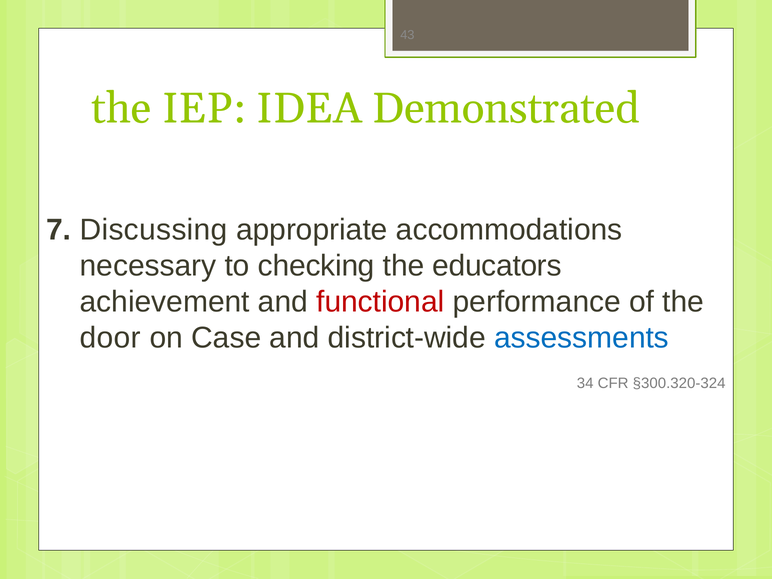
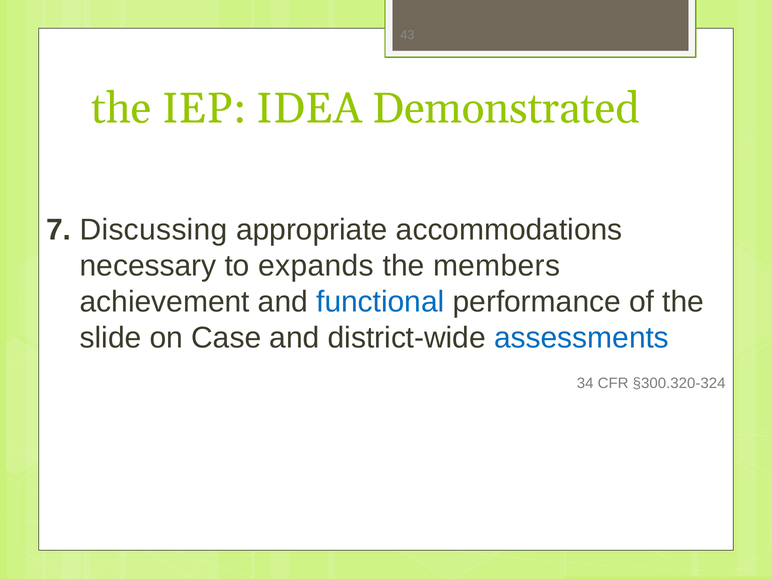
checking: checking -> expands (316, 266)
educators: educators -> members (497, 266)
functional colour: red -> blue (380, 302)
door: door -> slide (111, 338)
